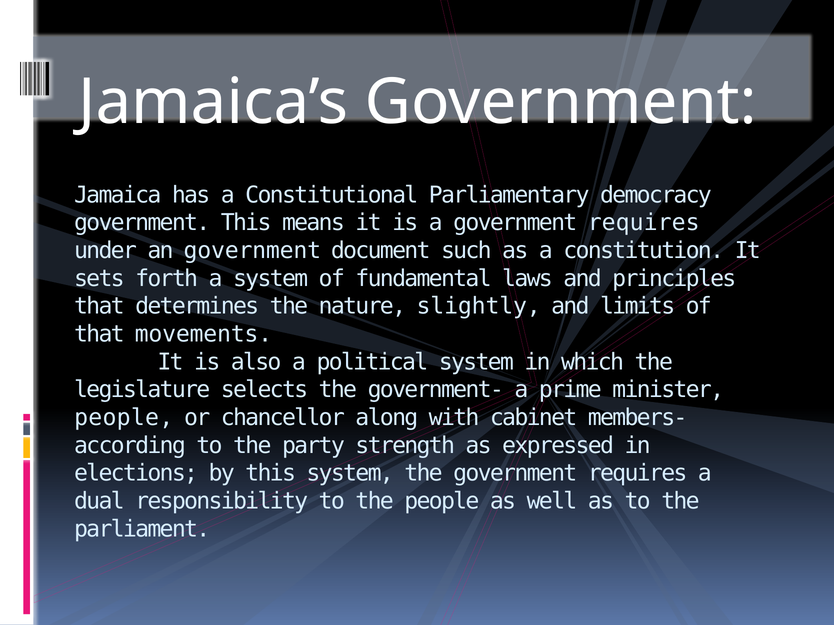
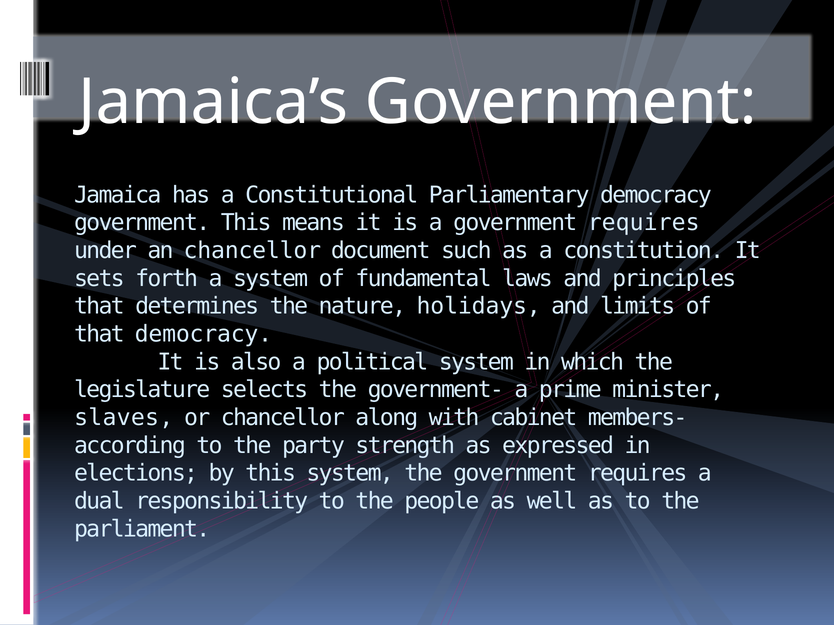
an government: government -> chancellor (252, 251)
slightly: slightly -> holidays (479, 307)
that movements: movements -> democracy (203, 334)
people: people -> slaves (124, 418)
